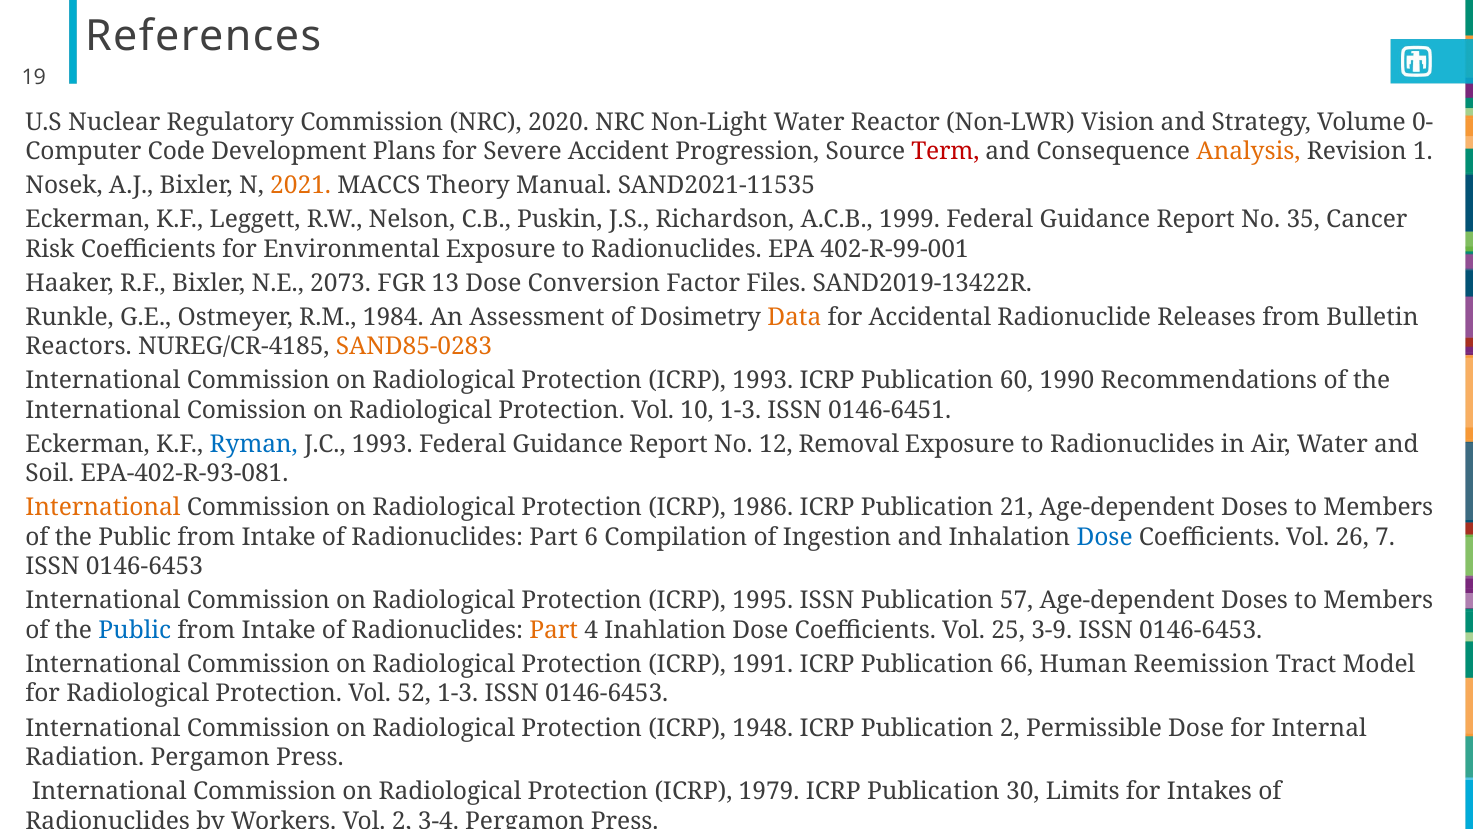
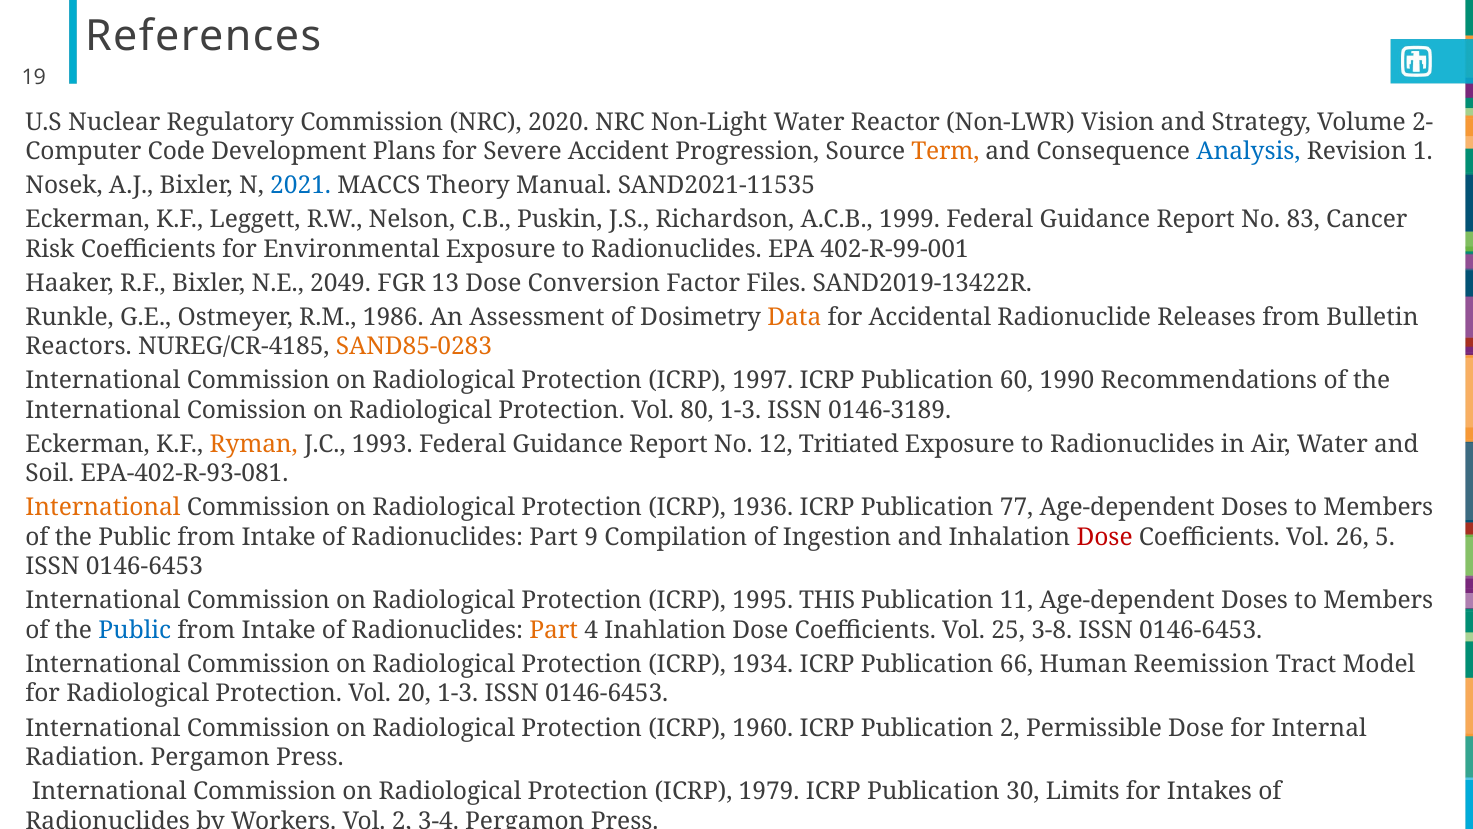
0-: 0- -> 2- (1423, 122)
Term colour: red -> orange (945, 151)
Analysis colour: orange -> blue (1248, 151)
2021 colour: orange -> blue (301, 185)
35: 35 -> 83 (1303, 220)
2073: 2073 -> 2049 (341, 283)
1984: 1984 -> 1986 (393, 317)
ICRP 1993: 1993 -> 1997 (763, 381)
10: 10 -> 80 (697, 410)
0146-6451: 0146-6451 -> 0146-3189 (890, 410)
Ryman colour: blue -> orange (254, 444)
Removal: Removal -> Tritiated (849, 444)
1986: 1986 -> 1936 (763, 508)
21: 21 -> 77 (1017, 508)
6: 6 -> 9 (591, 537)
Dose colour: blue -> red (1105, 537)
7: 7 -> 5 (1385, 537)
1995 ISSN: ISSN -> THIS (827, 601)
57: 57 -> 11 (1017, 601)
3-9: 3-9 -> 3-8 (1052, 630)
1991: 1991 -> 1934 (763, 664)
52: 52 -> 20 (414, 693)
1948: 1948 -> 1960 (763, 728)
